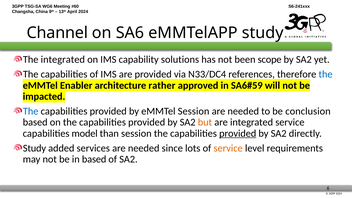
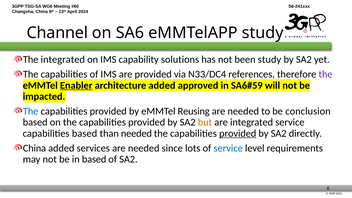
been scope: scope -> study (270, 60)
the colour: blue -> purple (326, 74)
Enabler underline: none -> present (76, 85)
architecture rather: rather -> added (162, 85)
eMMTel Session: Session -> Reusing (194, 111)
capabilities model: model -> based (85, 133)
than session: session -> needed (136, 133)
Study: Study -> China (34, 148)
service colour: orange -> blue (228, 148)
